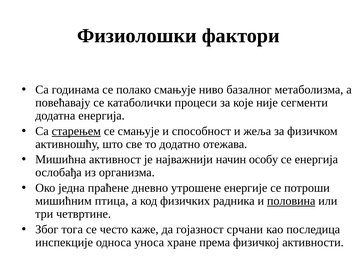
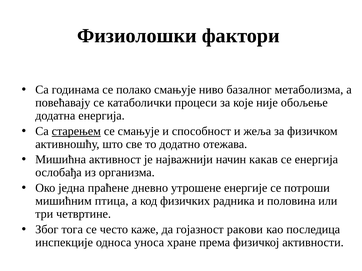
сегменти: сегменти -> обољење (304, 103)
осoбу: осoбу -> какав (263, 160)
половина underline: present -> none (291, 201)
срчани: срчани -> ракови (245, 230)
